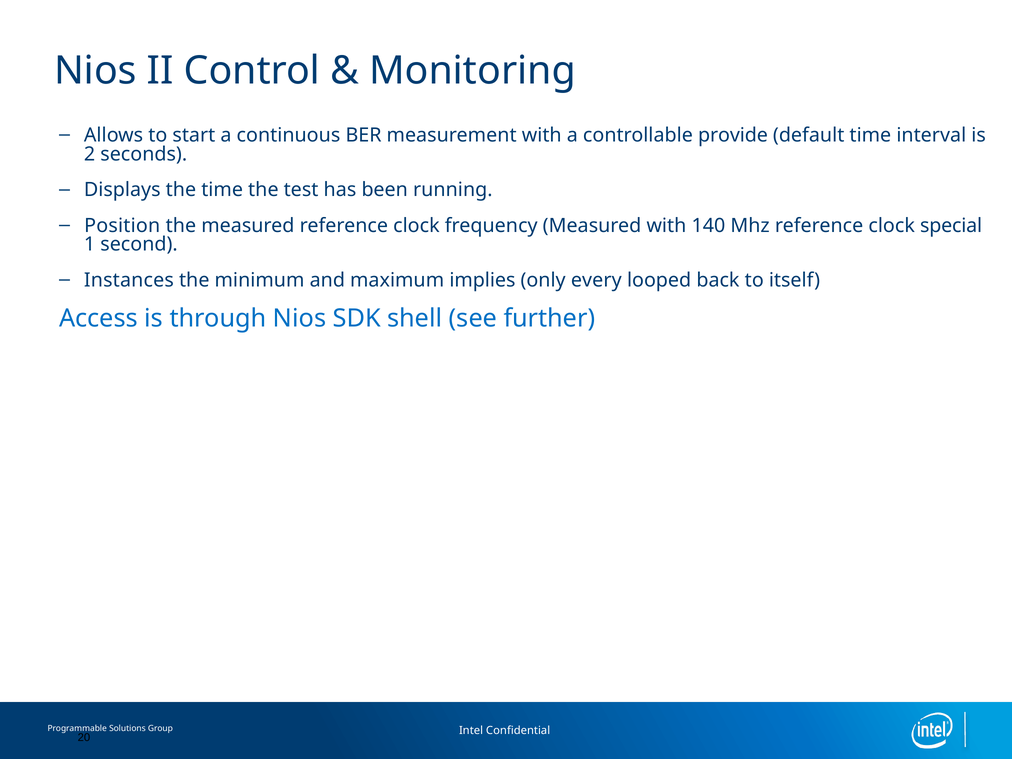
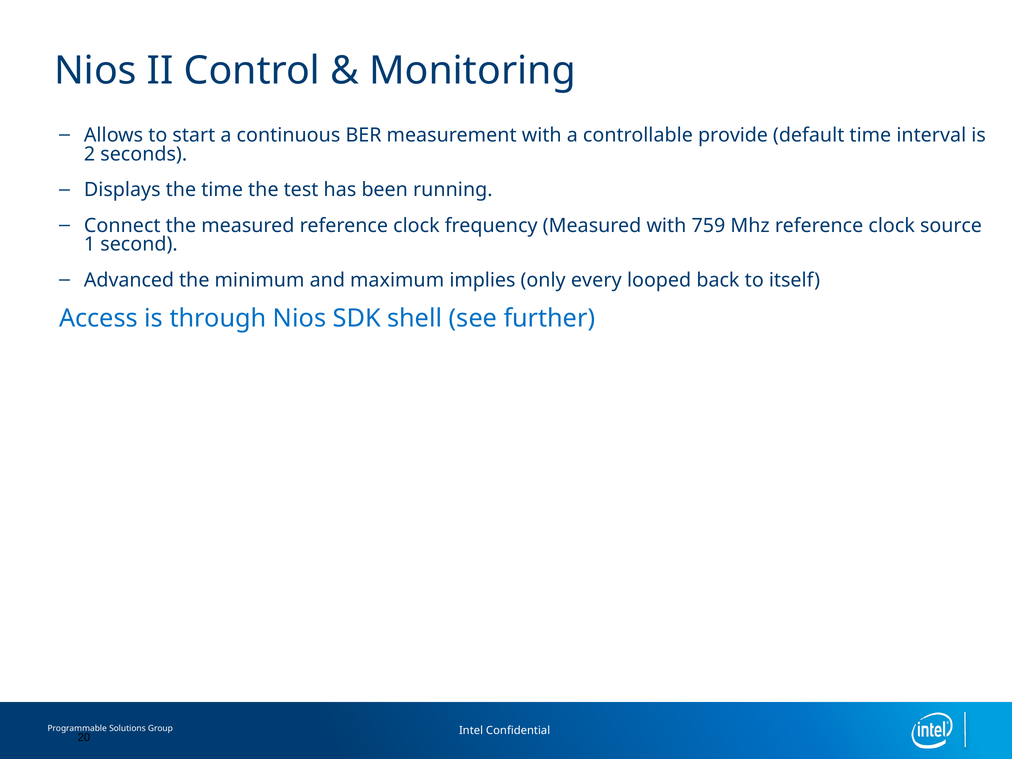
Position: Position -> Connect (122, 226)
140: 140 -> 759 (708, 226)
special: special -> source (951, 226)
Instances: Instances -> Advanced (129, 280)
